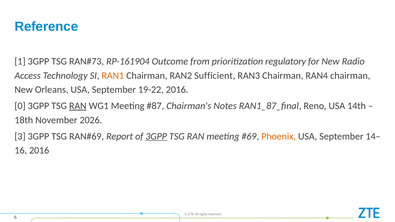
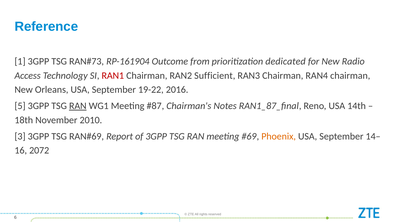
regulatory: regulatory -> dedicated (286, 61)
RAN1 colour: orange -> red (113, 76)
0: 0 -> 5 (20, 106)
2026: 2026 -> 2010 (91, 120)
3GPP underline: present -> none (156, 136)
2016: 2016 -> 2072 (39, 151)
